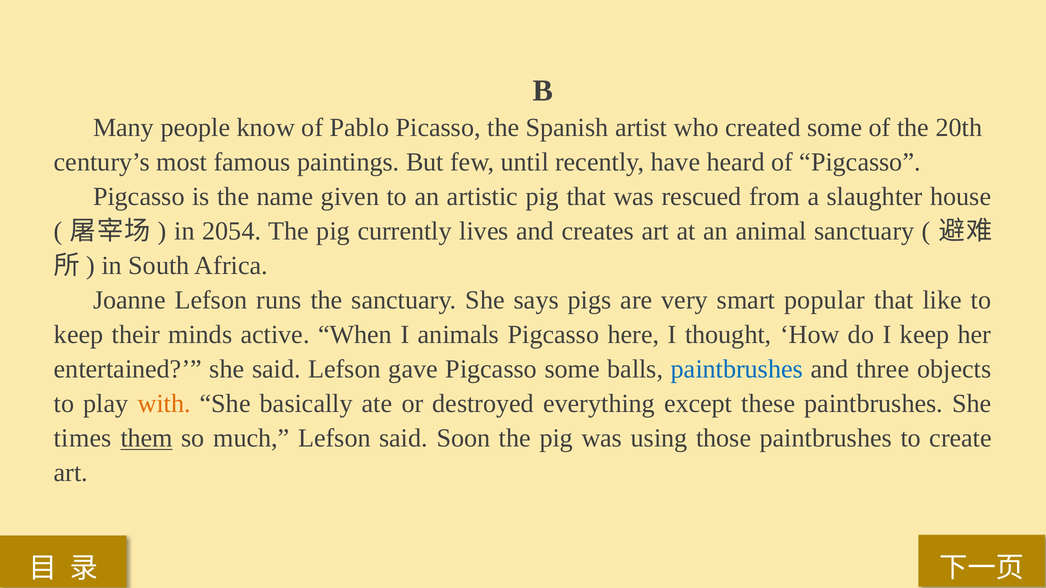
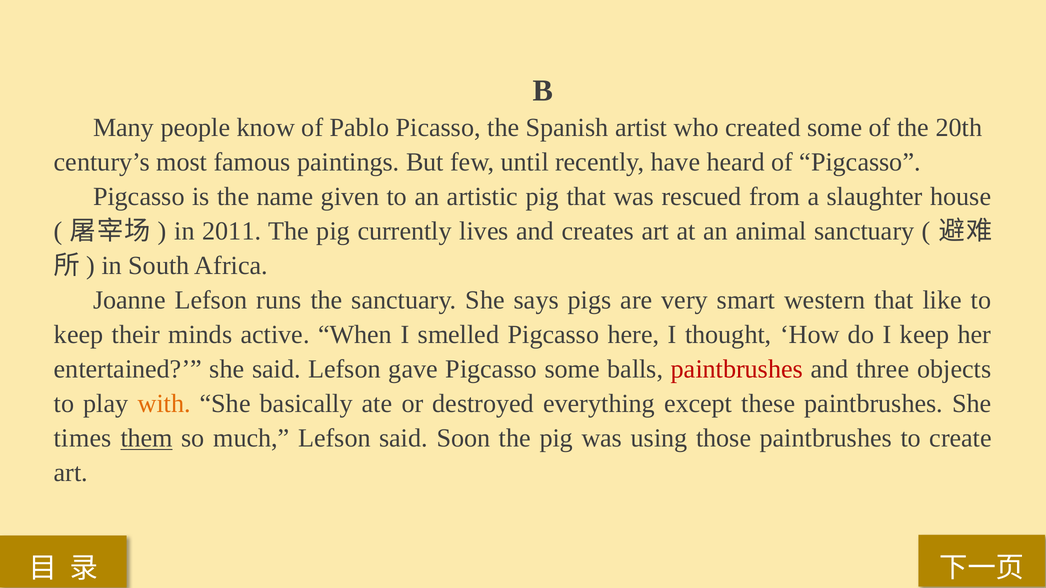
2054: 2054 -> 2011 (232, 231)
popular: popular -> western (825, 300)
animals: animals -> smelled (459, 335)
paintbrushes colour: blue -> red (737, 369)
